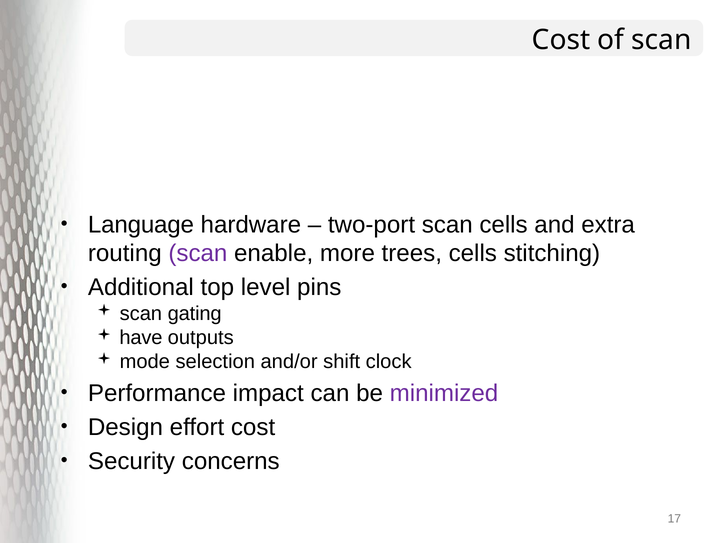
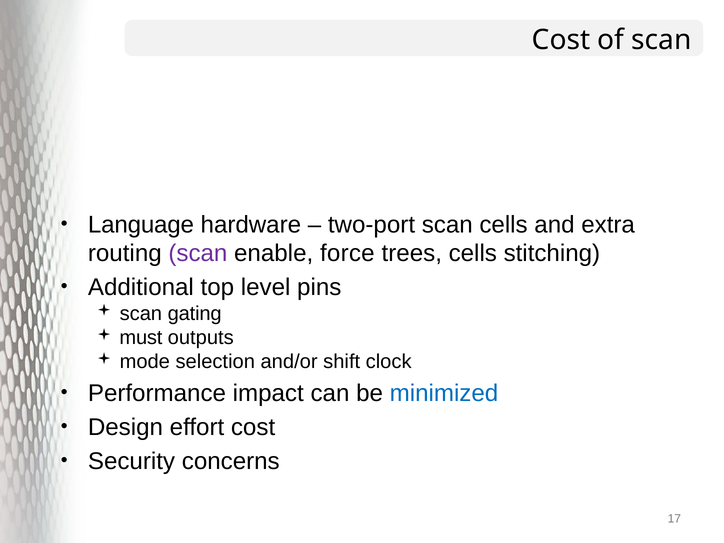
more: more -> force (347, 254)
have: have -> must (141, 338)
minimized colour: purple -> blue (444, 394)
